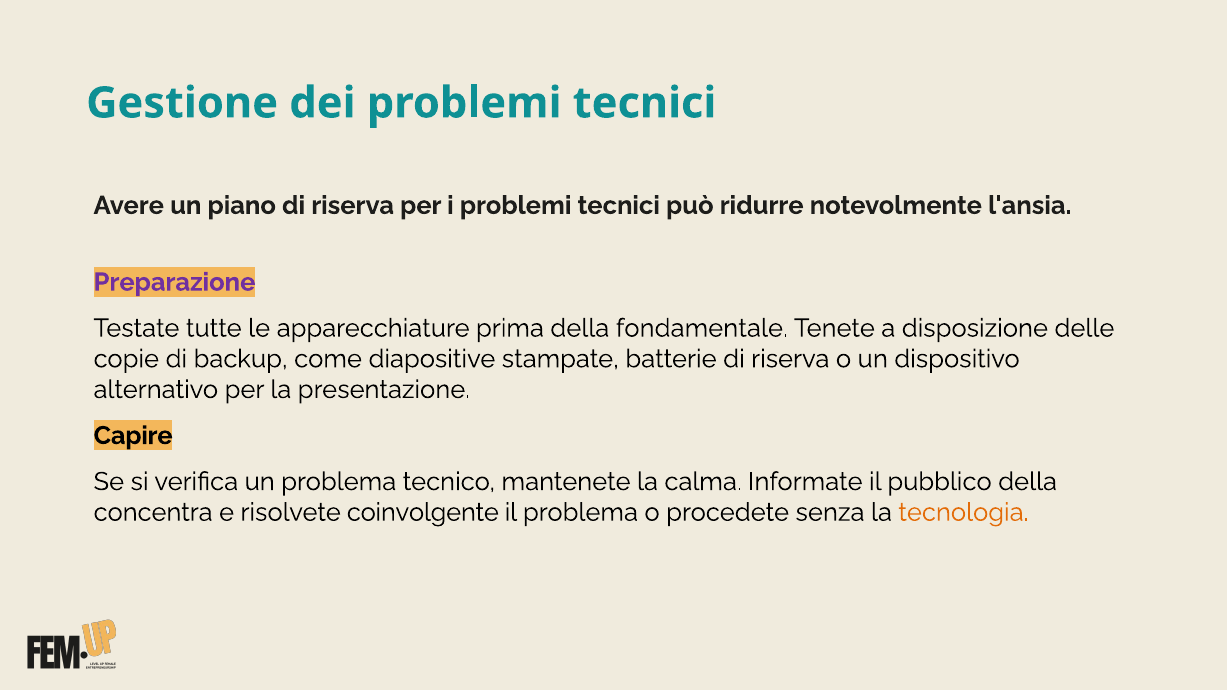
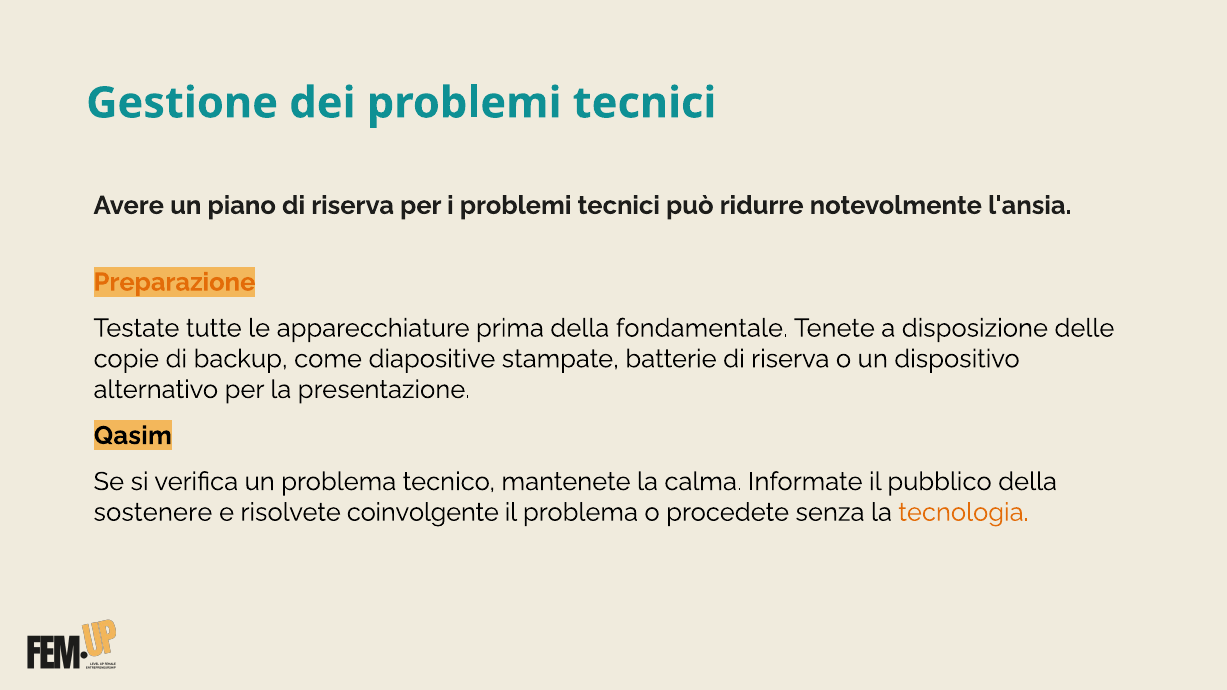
Preparazione colour: purple -> orange (174, 282)
Capire: Capire -> Qasim (133, 436)
concentra: concentra -> sostenere (153, 512)
